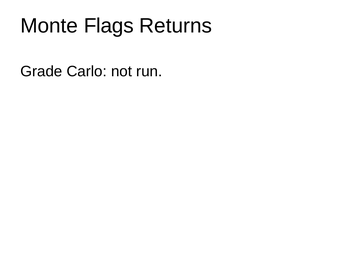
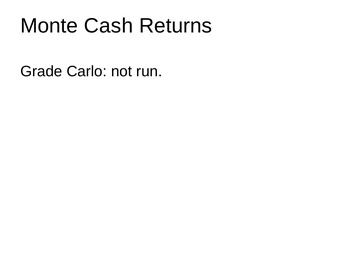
Flags: Flags -> Cash (109, 26)
